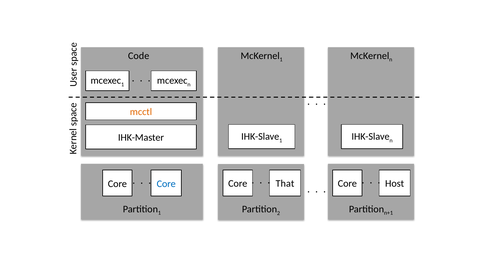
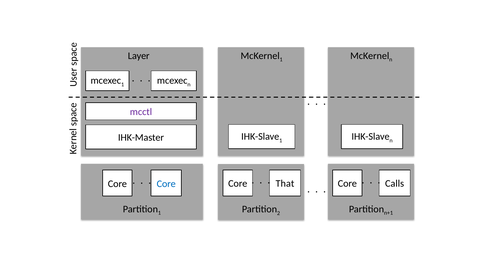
Code: Code -> Layer (139, 56)
mcctl colour: orange -> purple (141, 112)
Host: Host -> Calls (395, 184)
